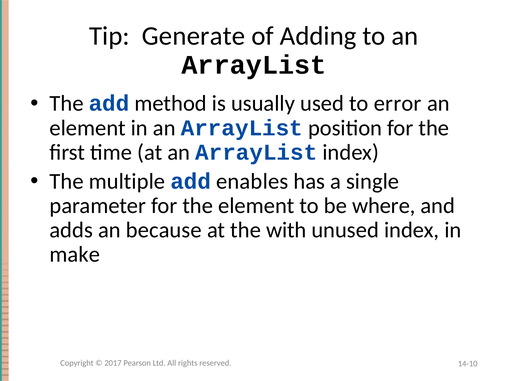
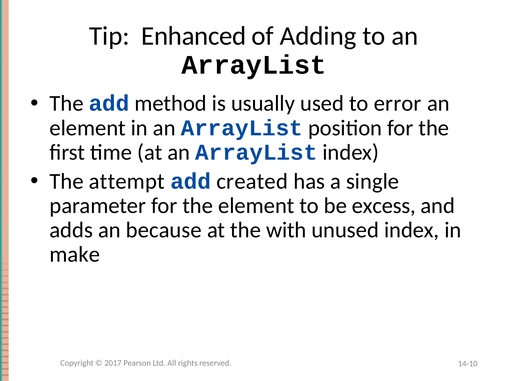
Generate: Generate -> Enhanced (194, 36)
multiple: multiple -> attempt (127, 181)
enables: enables -> created (252, 181)
where: where -> excess (384, 206)
